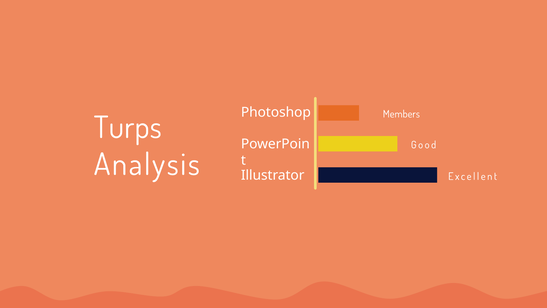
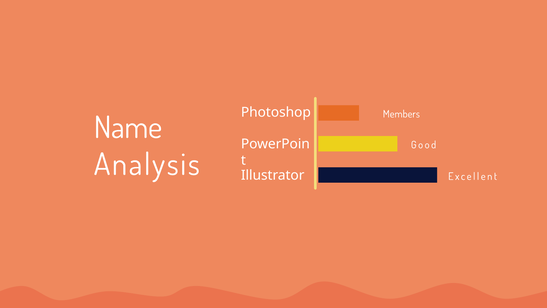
Turps: Turps -> Name (128, 128)
